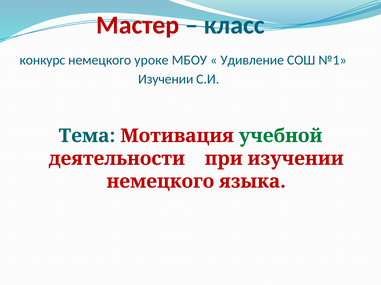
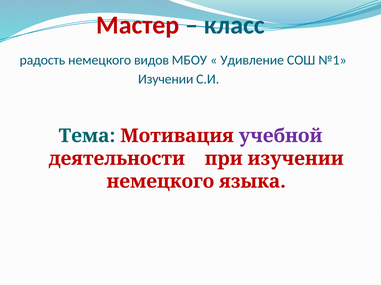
конкурс: конкурс -> радость (42, 60)
уроке: уроке -> видов (152, 60)
учебной colour: green -> purple (281, 136)
